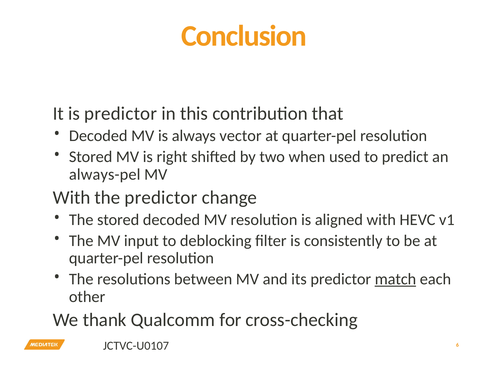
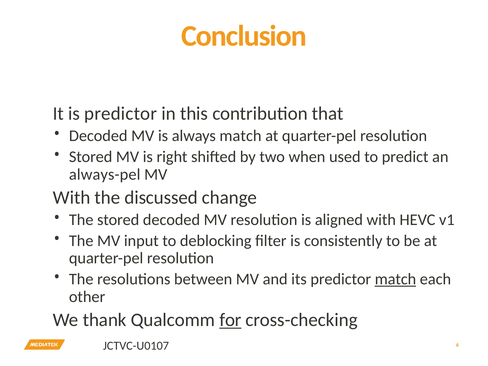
always vector: vector -> match (241, 136)
the predictor: predictor -> discussed (161, 198)
for underline: none -> present (230, 320)
